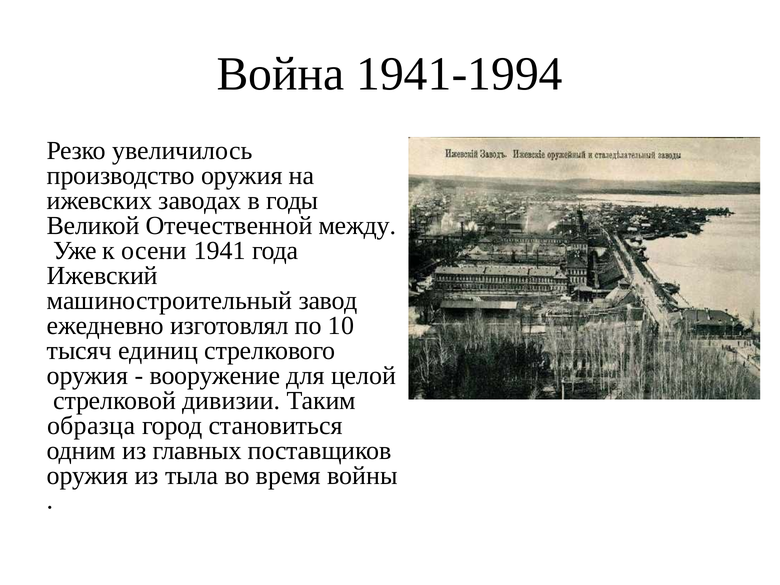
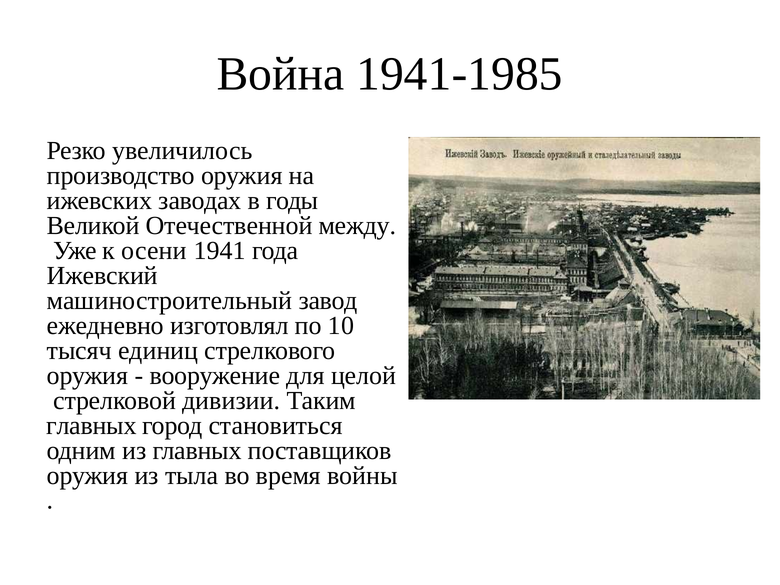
1941-1994: 1941-1994 -> 1941-1985 (459, 74)
образца: образца -> главных (91, 426)
